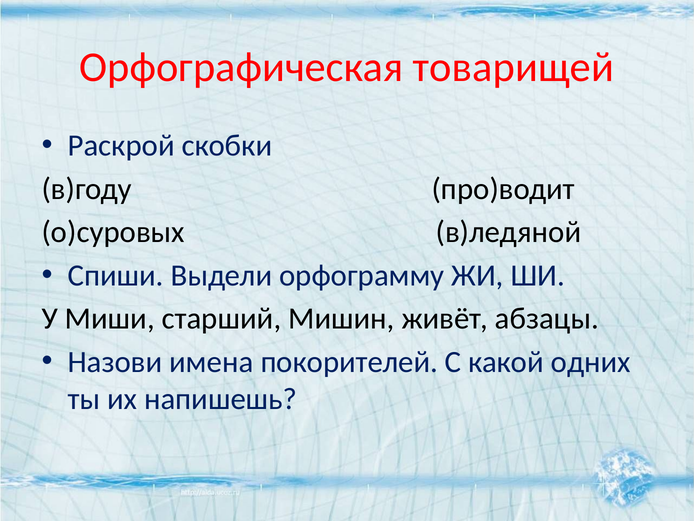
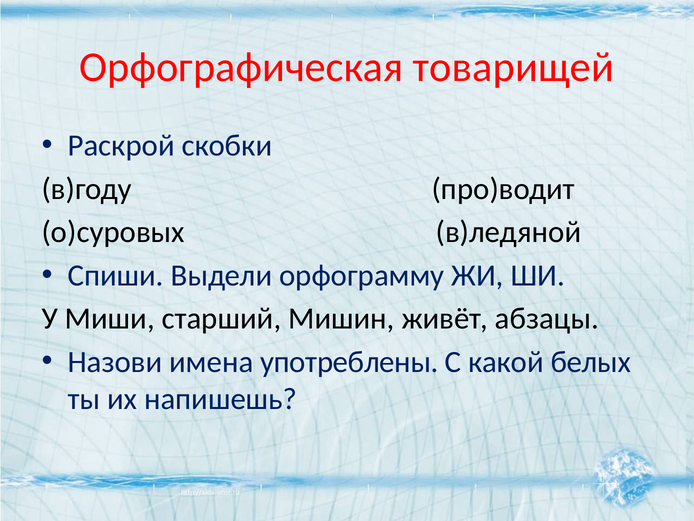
покорителей: покорителей -> употреблены (349, 362)
одних: одних -> белых (591, 362)
